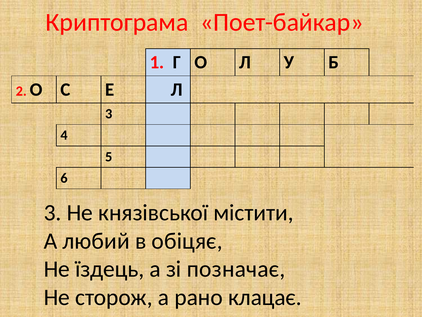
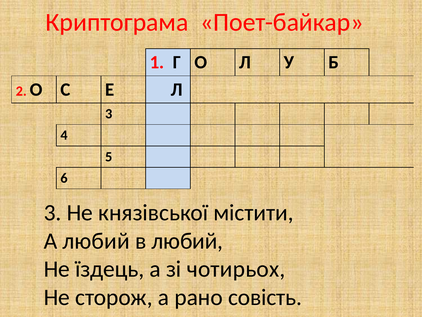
в обіцяє: обіцяє -> любий (187, 241)
позначає: позначає -> чотирьох (236, 269)
клацає: клацає -> совість (265, 297)
